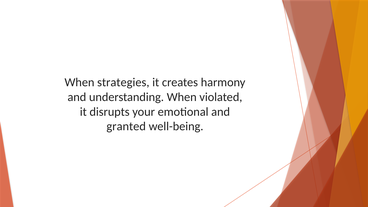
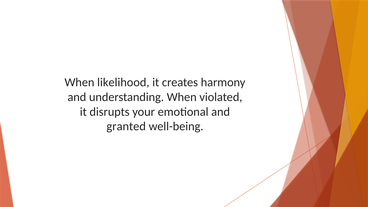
strategies: strategies -> likelihood (123, 82)
